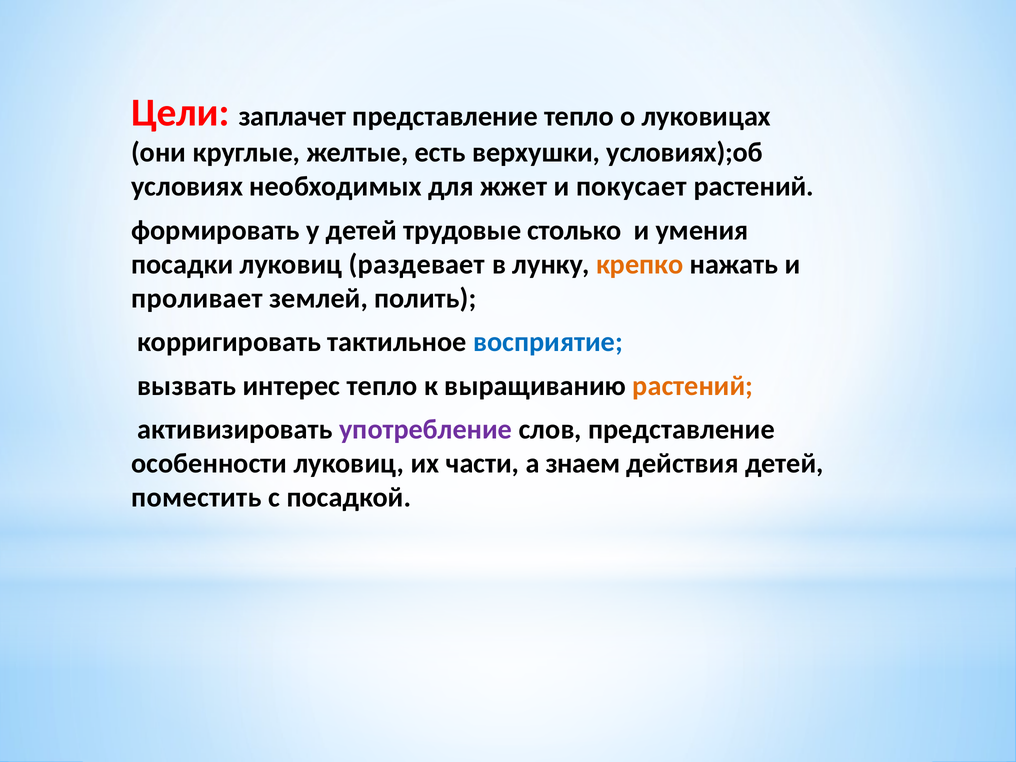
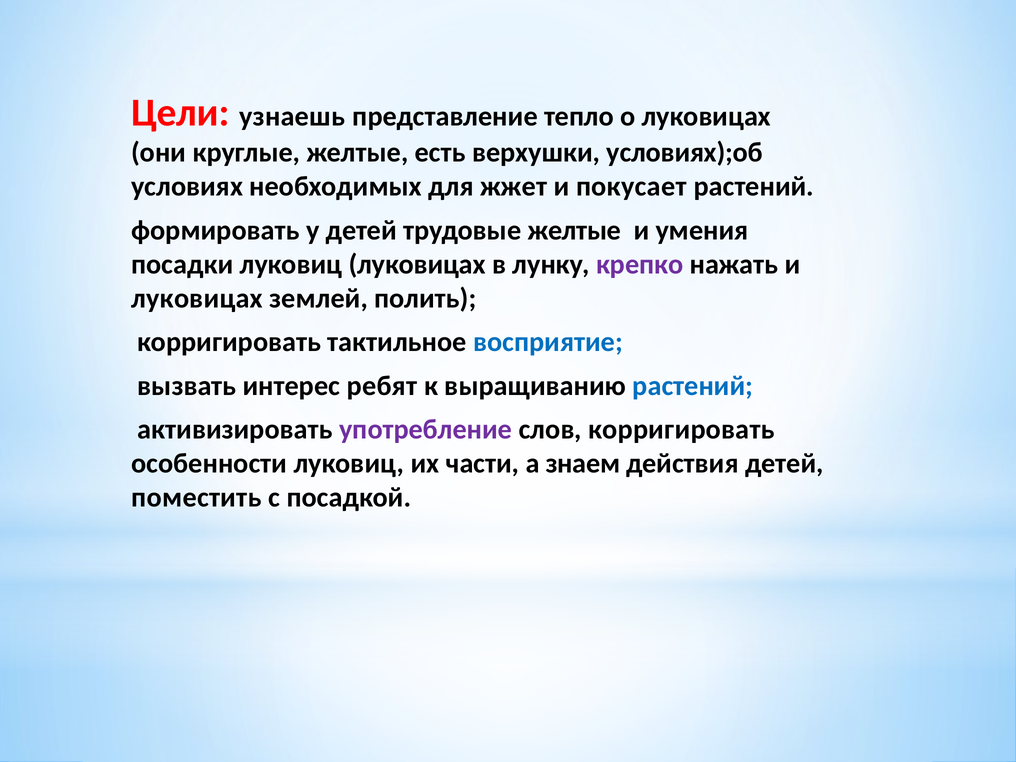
заплачет: заплачет -> узнаешь (292, 116)
трудовые столько: столько -> желтые (574, 230)
луковиц раздевает: раздевает -> луковицах (417, 264)
крепко colour: orange -> purple (640, 264)
проливает: проливает -> луковицах (197, 298)
интерес тепло: тепло -> ребят (382, 386)
растений colour: orange -> blue (693, 386)
слов представление: представление -> корригировать (681, 430)
